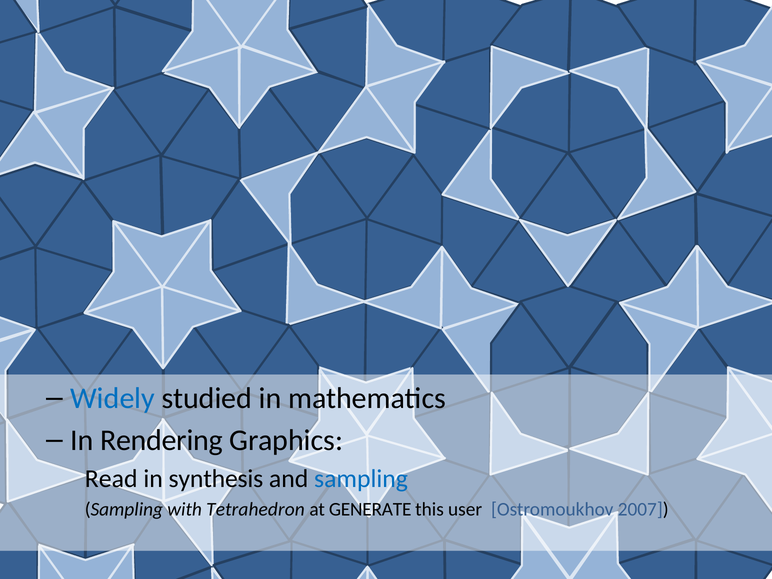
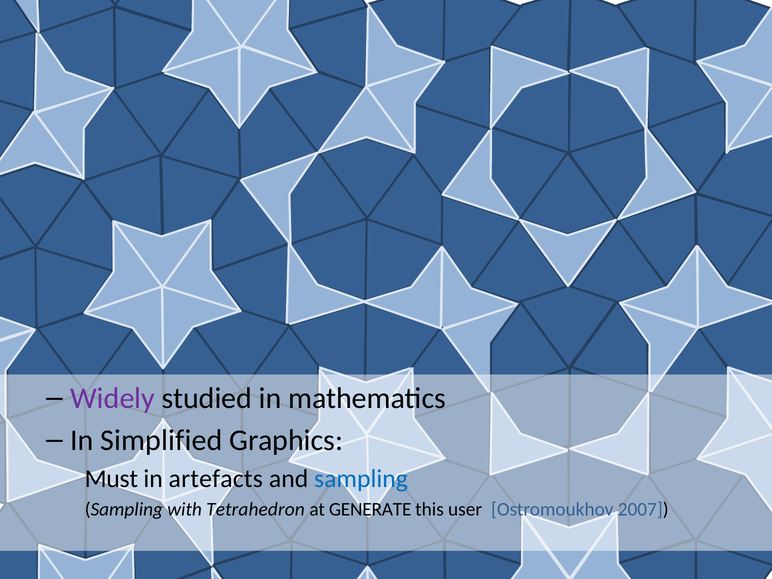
Widely colour: blue -> purple (113, 399)
Rendering: Rendering -> Simplified (161, 441)
Read: Read -> Must (111, 479)
in synthesis: synthesis -> artefacts (216, 479)
